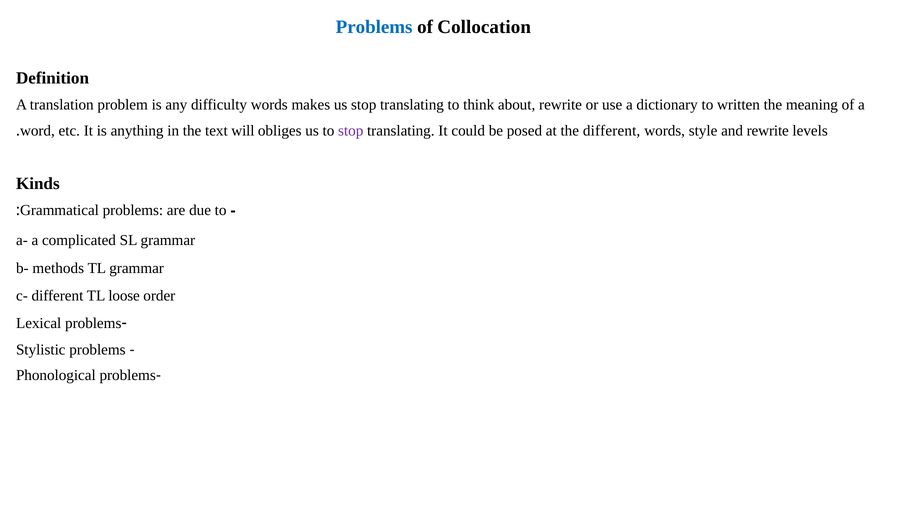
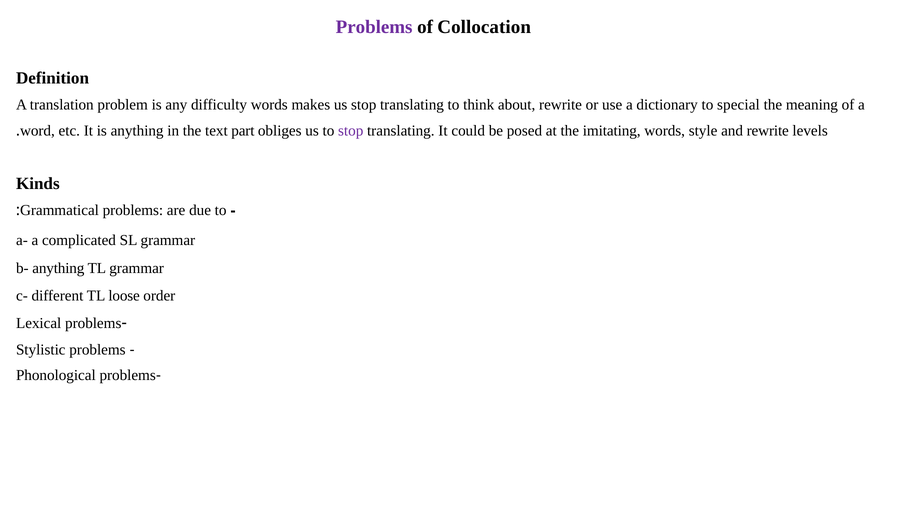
Problems colour: blue -> purple (374, 27)
written: written -> special (738, 105)
will: will -> part (243, 131)
the different: different -> imitating (612, 131)
b- methods: methods -> anything (58, 269)
